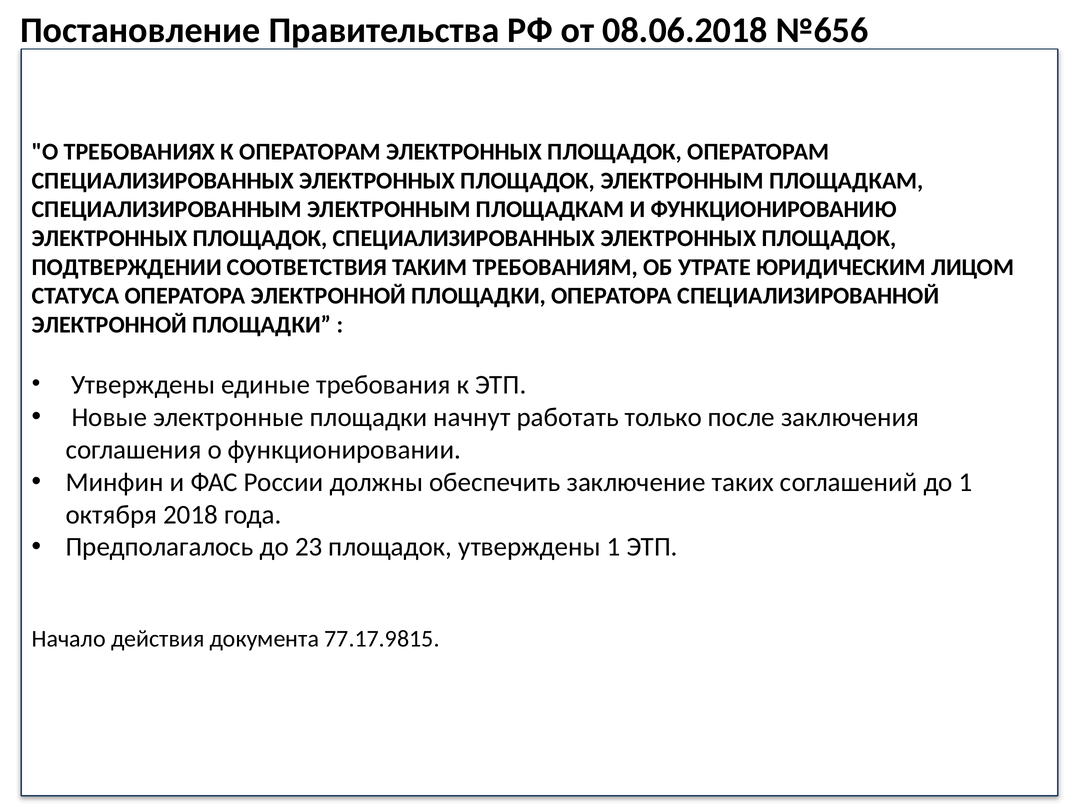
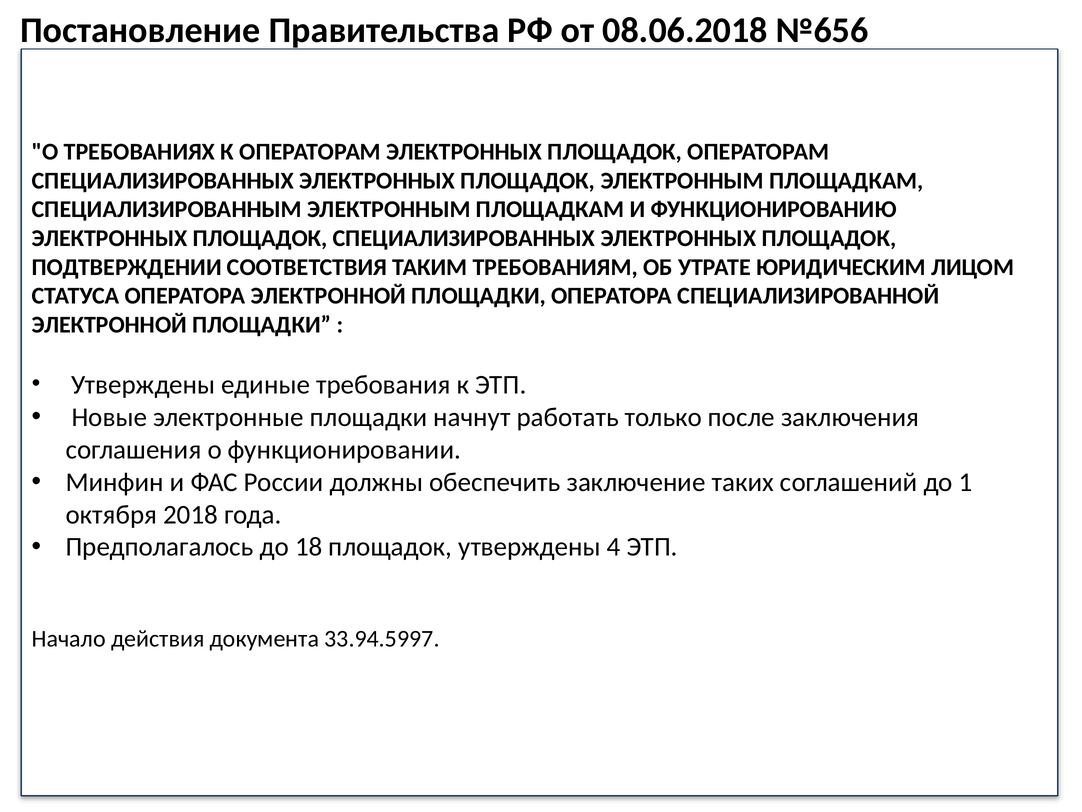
23: 23 -> 18 (309, 547)
утверждены 1: 1 -> 4 (614, 547)
77.17.9815: 77.17.9815 -> 33.94.5997 (382, 638)
